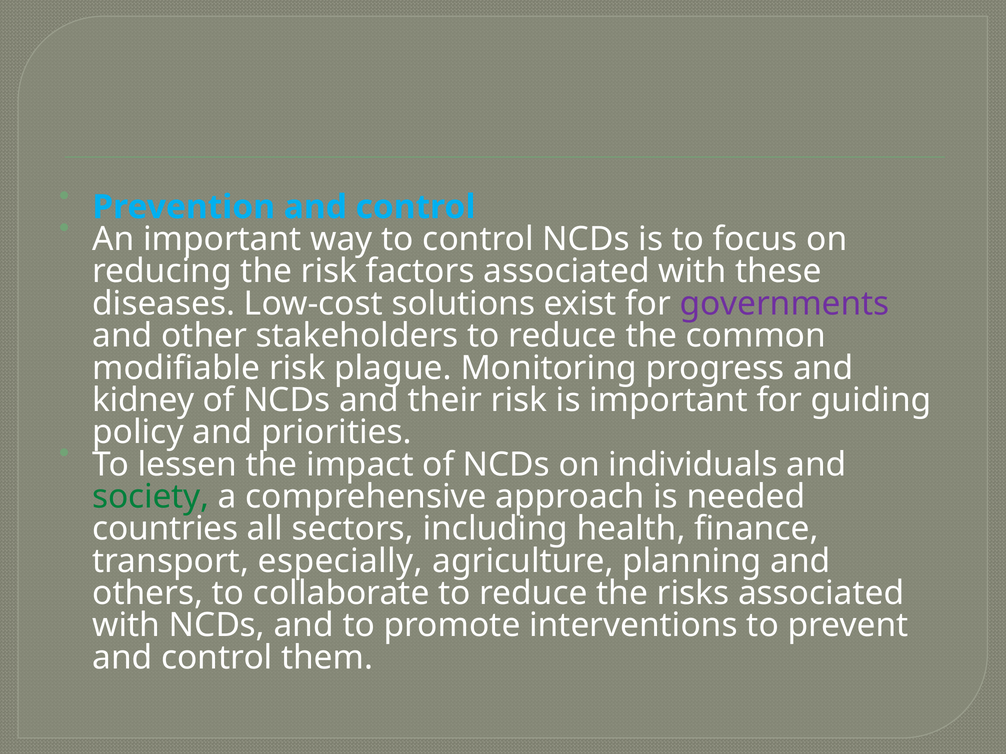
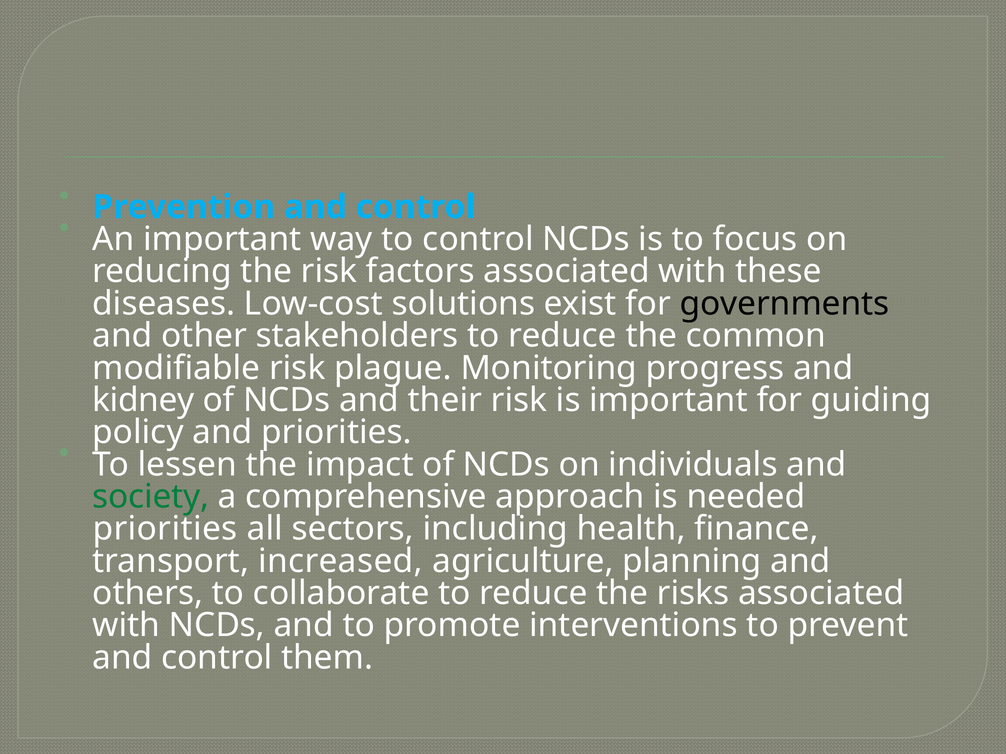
governments colour: purple -> black (785, 304)
countries: countries -> priorities (165, 529)
especially: especially -> increased (340, 561)
